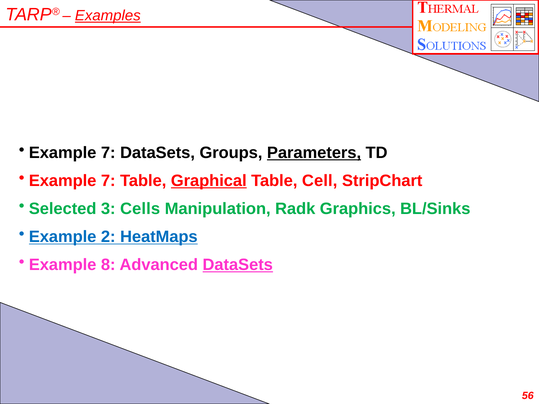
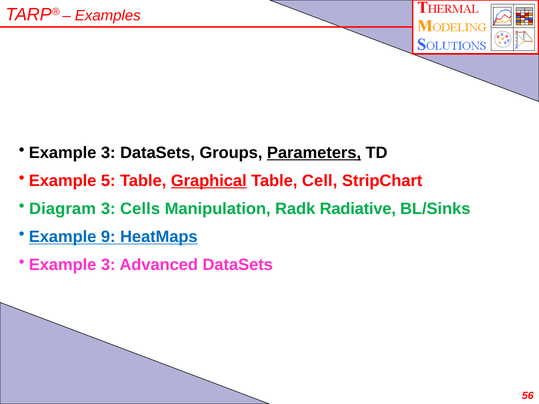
Examples underline: present -> none (108, 16)
7: 7 -> 3 (108, 153)
7: 7 -> 5 (108, 181)
Selected: Selected -> Diagram (63, 209)
Graphics: Graphics -> Radiative (358, 209)
2: 2 -> 9 (108, 237)
8: 8 -> 3 (108, 265)
DataSets underline: present -> none (238, 265)
